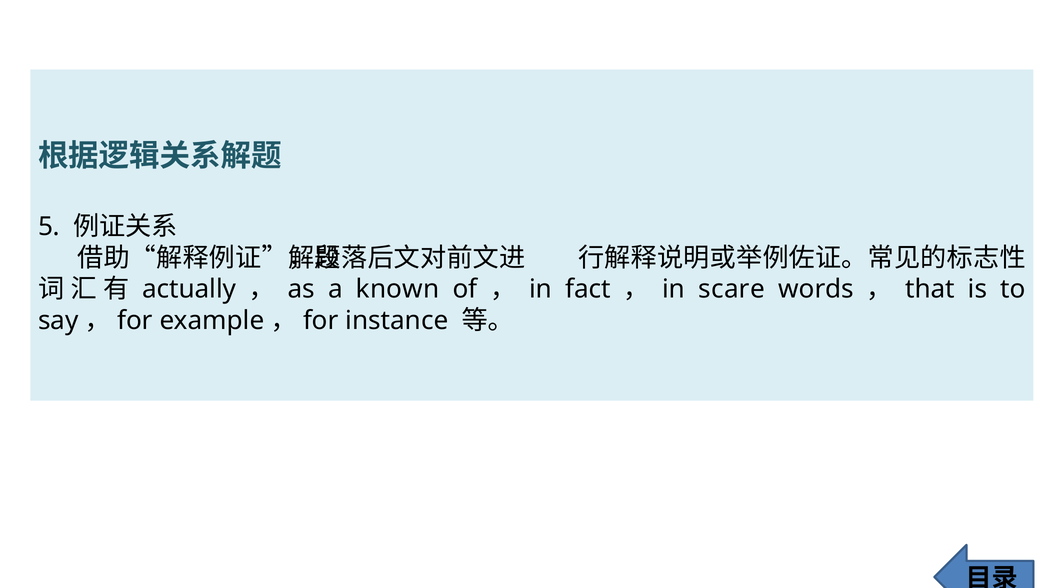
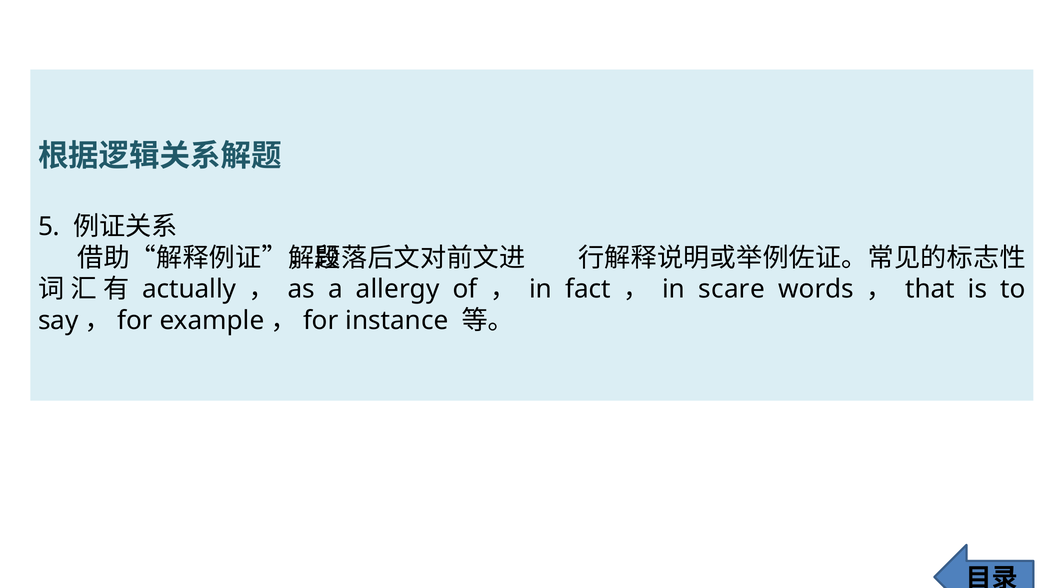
known: known -> allergy (398, 289)
